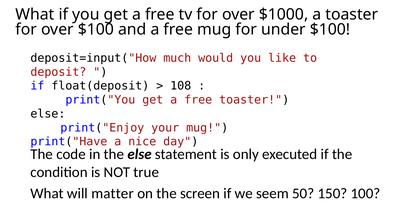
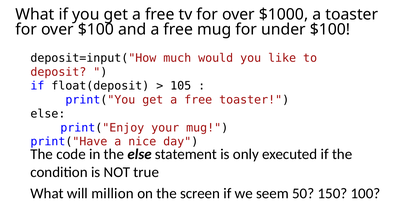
108: 108 -> 105 (181, 86)
matter: matter -> million (113, 194)
